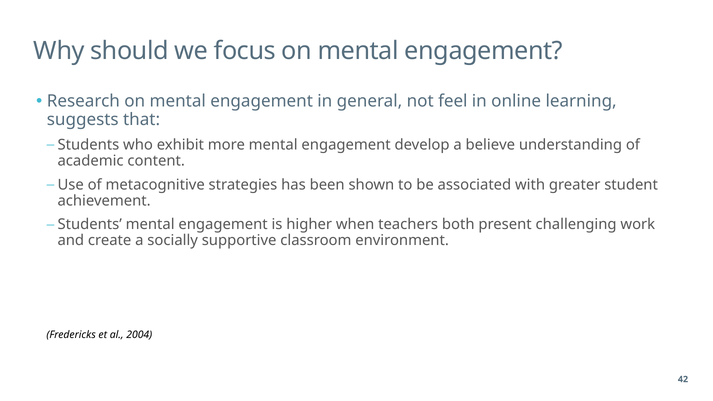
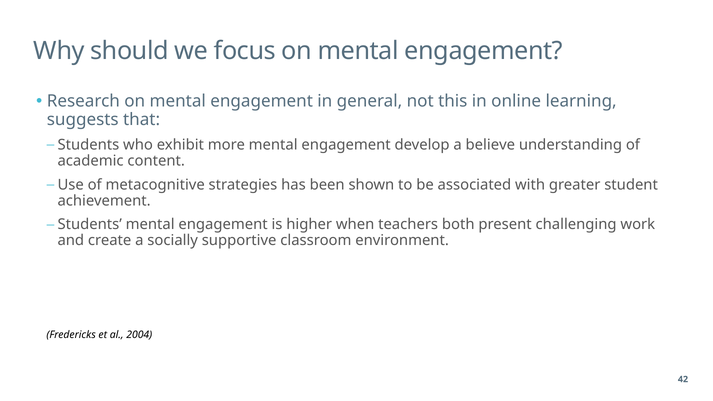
feel: feel -> this (453, 101)
